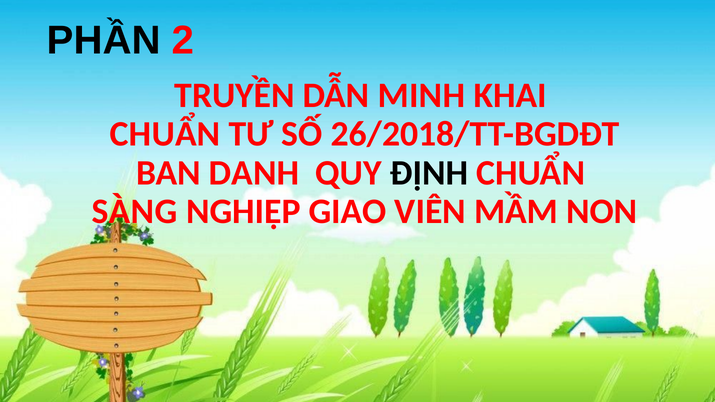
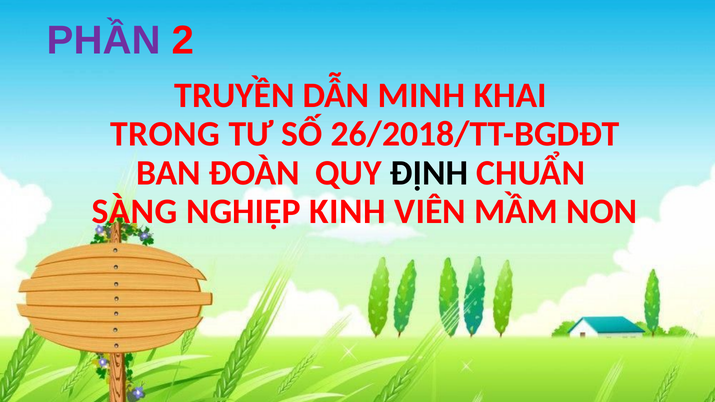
PHẦN colour: black -> purple (104, 41)
CHUẨN: CHUẨN -> TRONG (165, 134)
DANH: DANH -> ĐOÀN (254, 173)
GIAO: GIAO -> KINH (347, 211)
